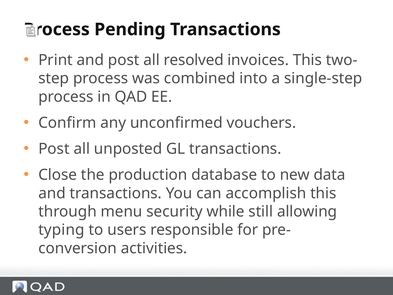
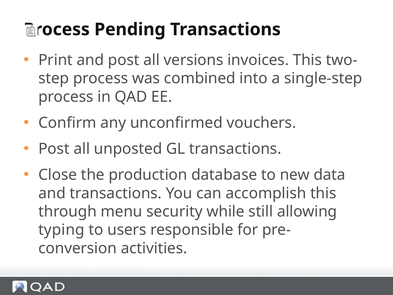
resolved: resolved -> versions (194, 60)
